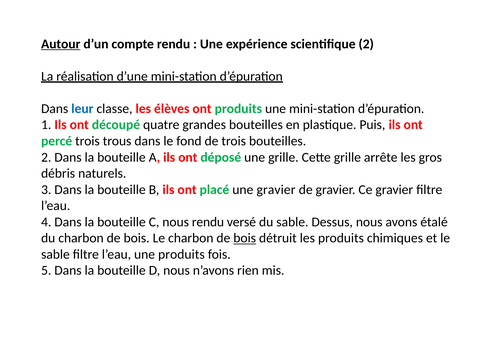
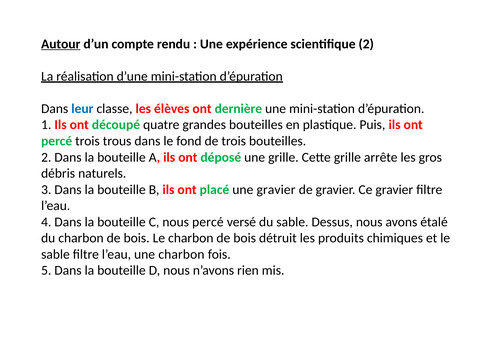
ont produits: produits -> dernière (238, 109)
nous rendu: rendu -> percé (208, 222)
bois underline: present -> none (245, 238)
une produits: produits -> charbon (181, 255)
